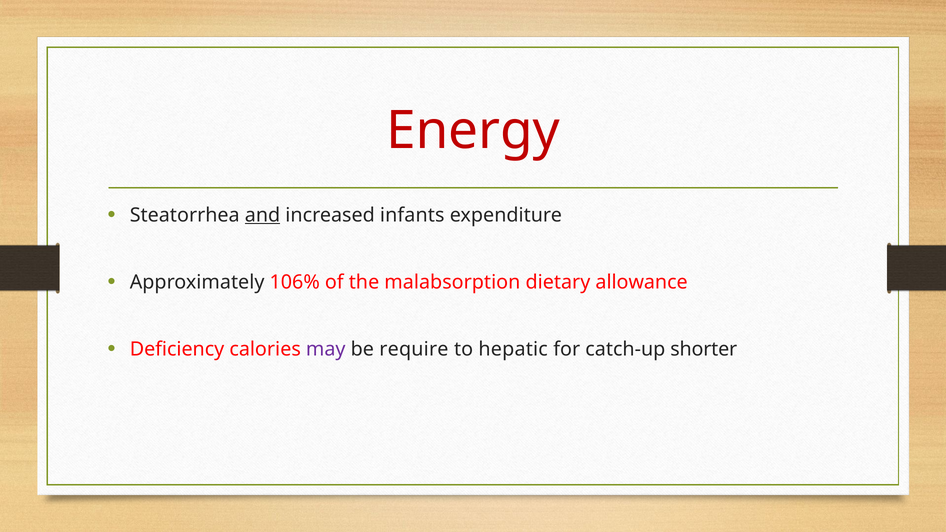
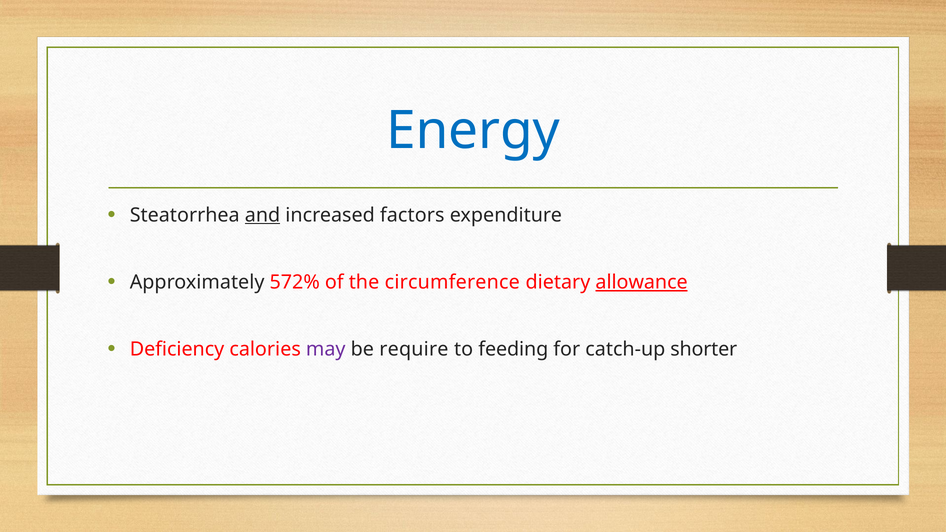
Energy colour: red -> blue (473, 130)
infants: infants -> factors (412, 215)
106%: 106% -> 572% (295, 282)
malabsorption: malabsorption -> circumference (452, 282)
allowance underline: none -> present (642, 282)
hepatic: hepatic -> feeding (513, 349)
